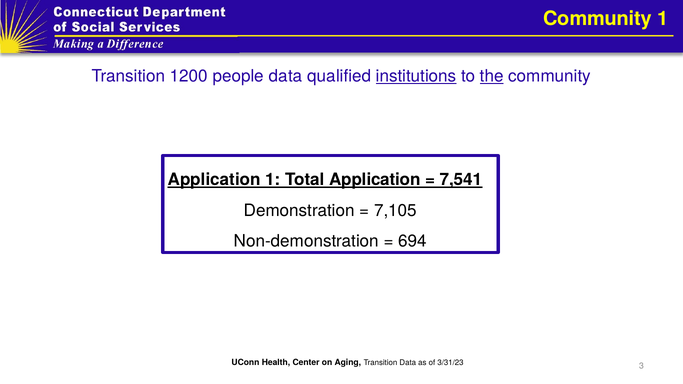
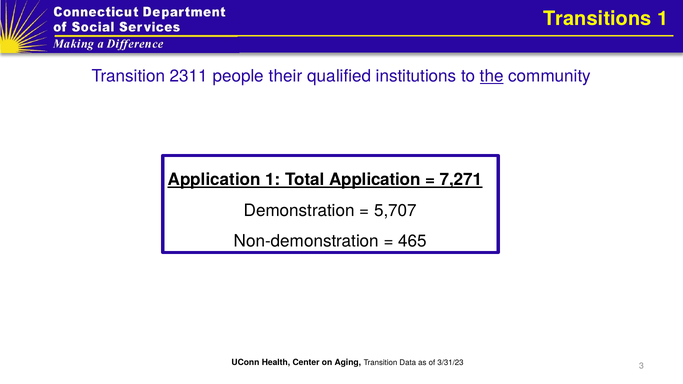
Community: Community -> Transitions (597, 19)
1200: 1200 -> 2311 (189, 76)
people data: data -> their (286, 76)
institutions underline: present -> none (416, 76)
7,541: 7,541 -> 7,271 (461, 180)
7,105: 7,105 -> 5,707 (395, 210)
694: 694 -> 465 (413, 241)
